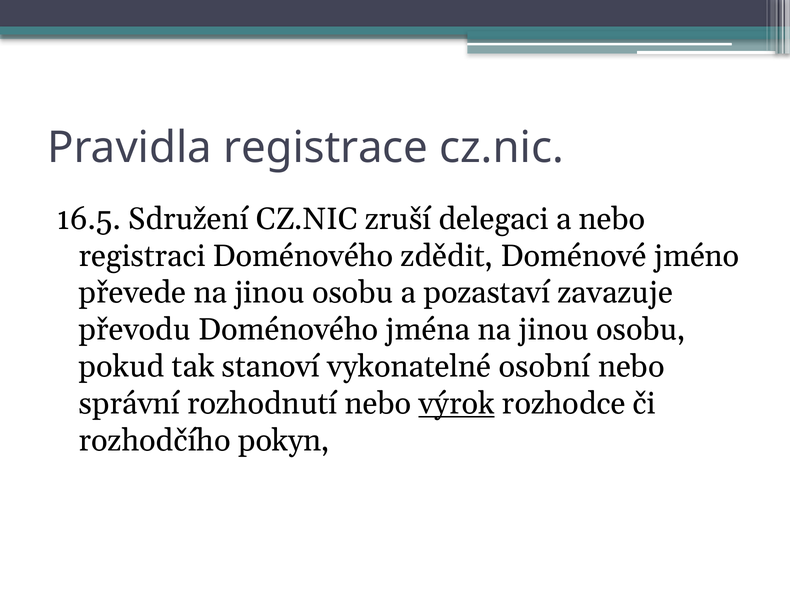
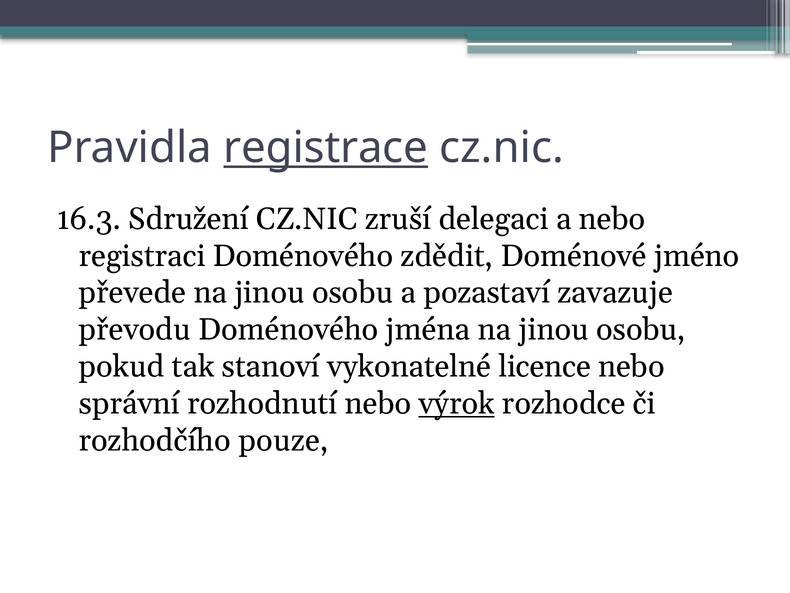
registrace underline: none -> present (326, 148)
16.5: 16.5 -> 16.3 (89, 219)
osobní: osobní -> licence (545, 366)
pokyn: pokyn -> pouze (284, 440)
